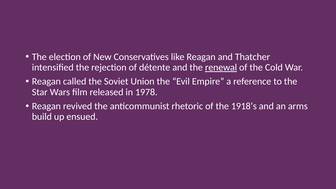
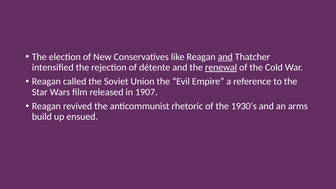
and underline: none -> present (225, 57)
1978: 1978 -> 1907 (146, 92)
1918’s: 1918’s -> 1930’s (244, 106)
